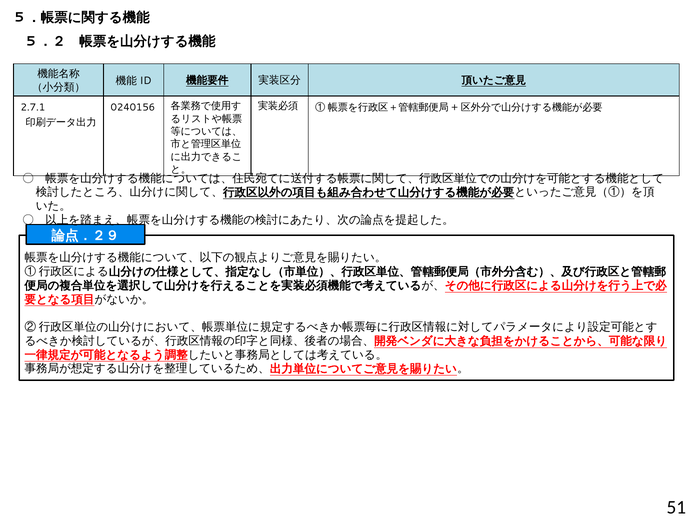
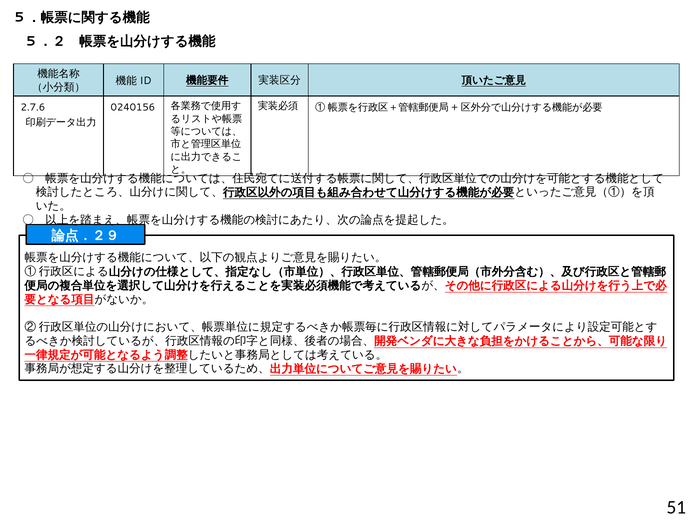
2.7.1: 2.7.1 -> 2.7.6 (33, 107)
